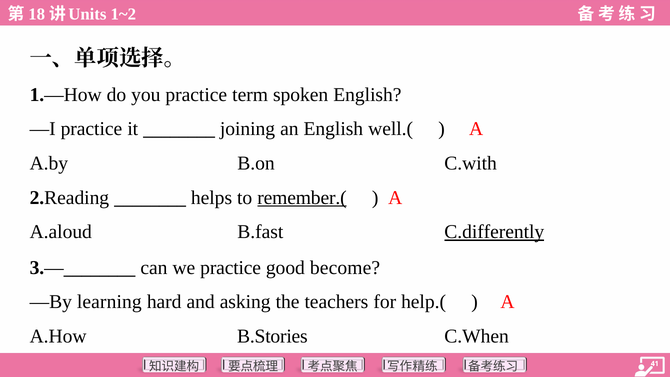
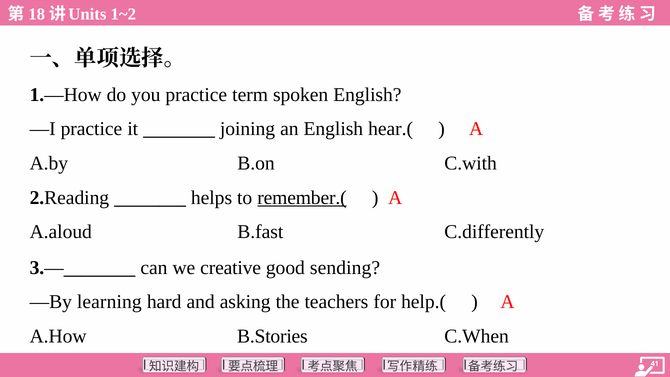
well.(: well.( -> hear.( (391, 129)
C.differently underline: present -> none (494, 232)
we practice: practice -> creative (231, 268)
become: become -> sending (345, 268)
